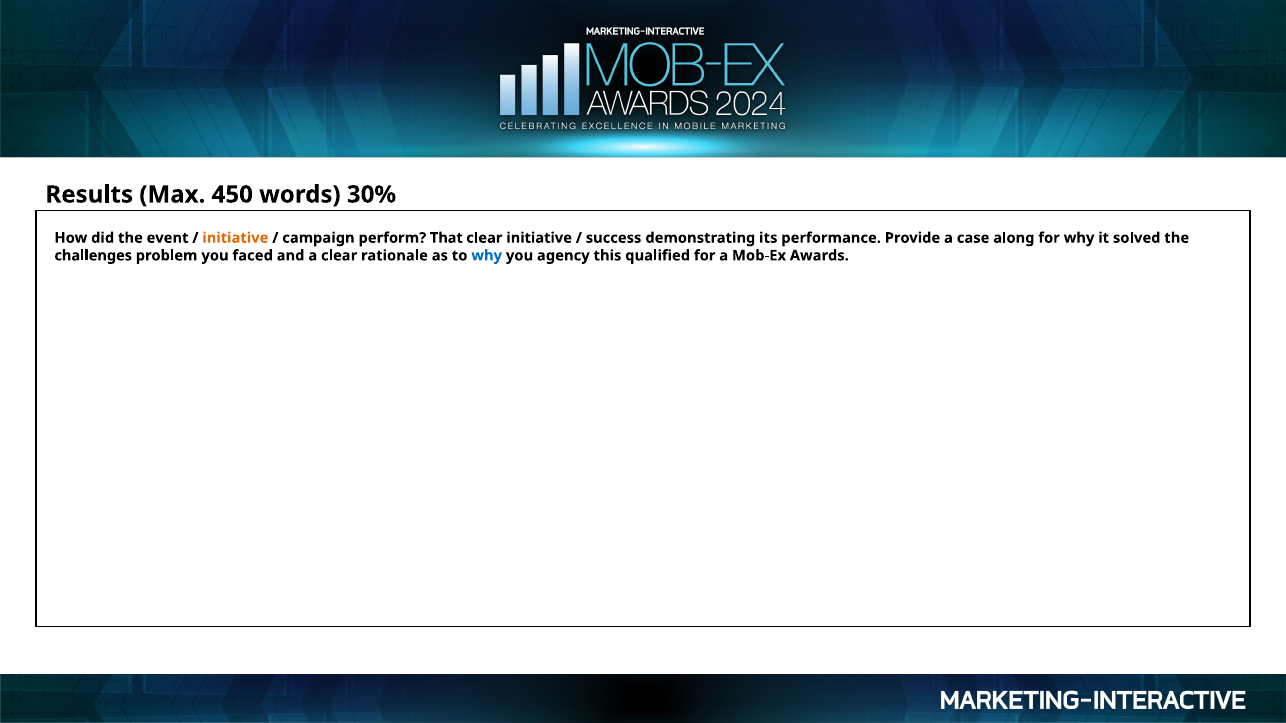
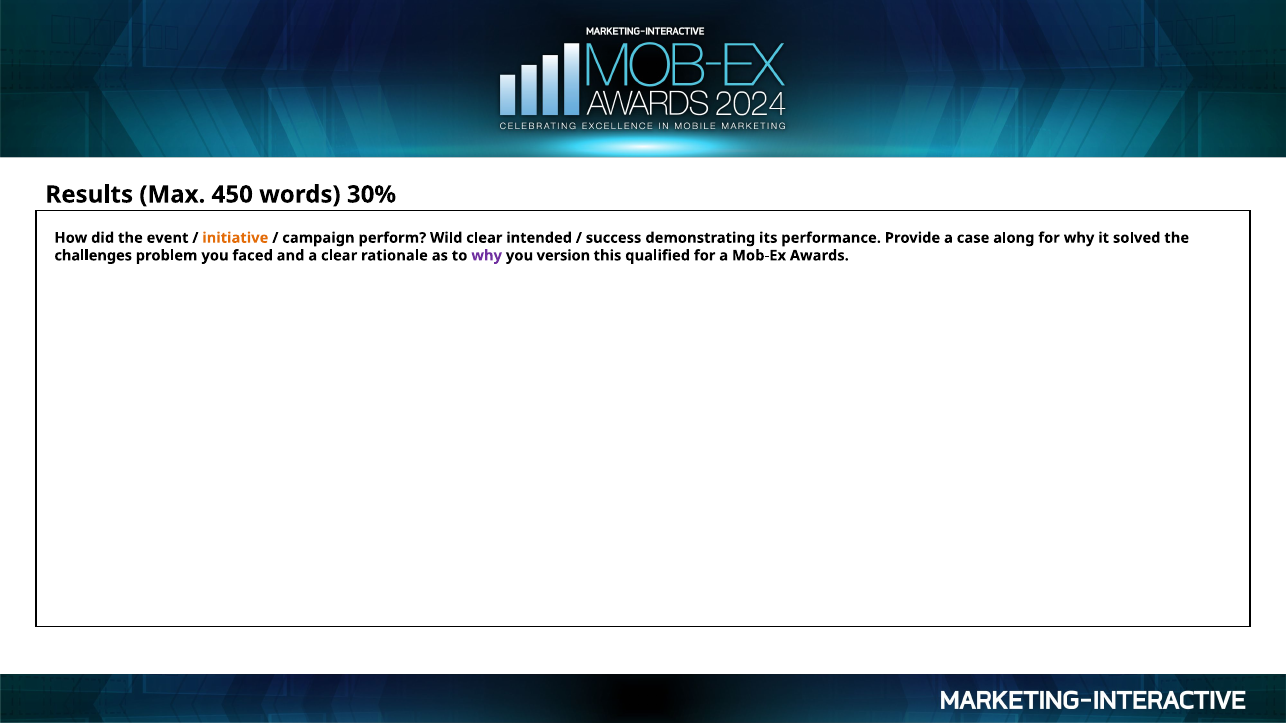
That: That -> Wild (446, 238)
clear initiative: initiative -> intended (539, 238)
why colour: blue -> purple (487, 256)
agency: agency -> version (563, 256)
